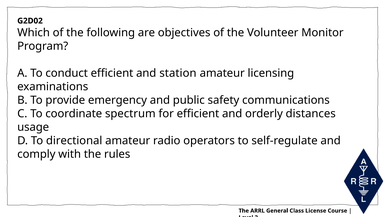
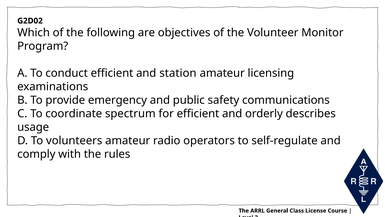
distances: distances -> describes (311, 113)
directional: directional -> volunteers (74, 140)
